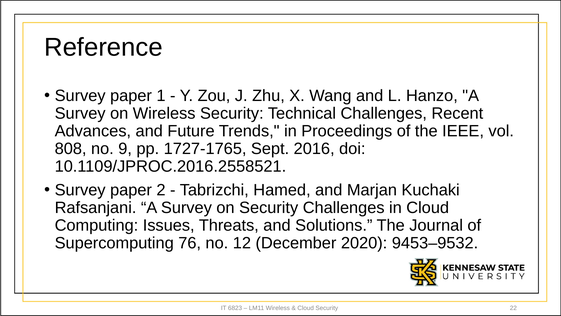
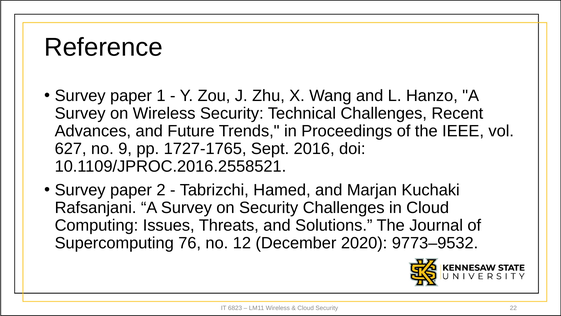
808: 808 -> 627 (71, 149)
9453–9532: 9453–9532 -> 9773–9532 (435, 243)
